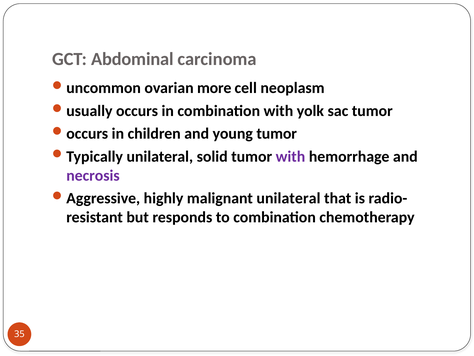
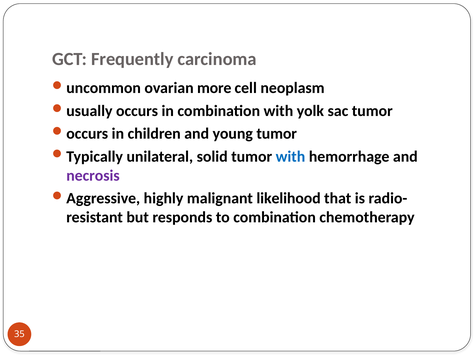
Abdominal: Abdominal -> Frequently (132, 59)
with colour: purple -> blue (290, 156)
malignant unilateral: unilateral -> likelihood (289, 198)
